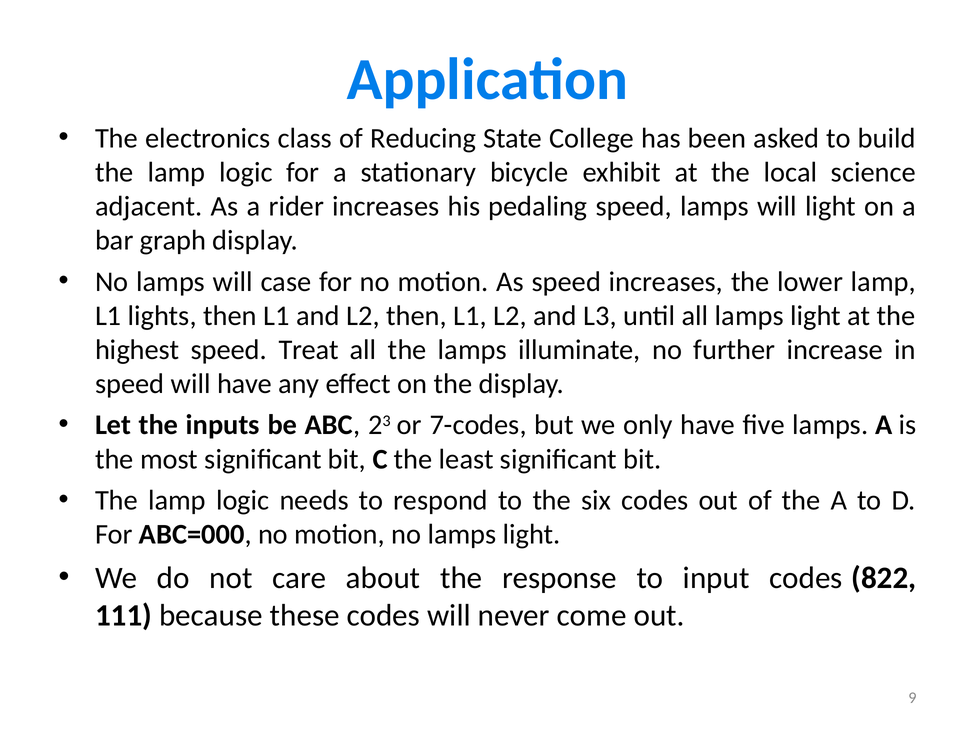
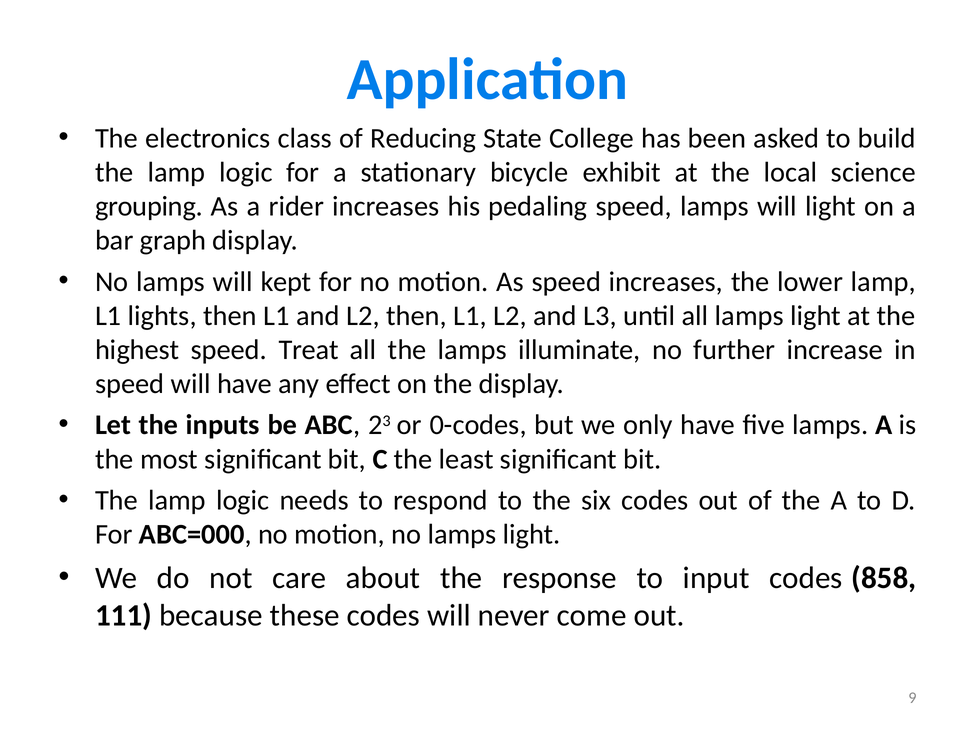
adjacent: adjacent -> grouping (149, 206)
case: case -> kept (286, 282)
7-codes: 7-codes -> 0-codes (478, 425)
822: 822 -> 858 (884, 578)
